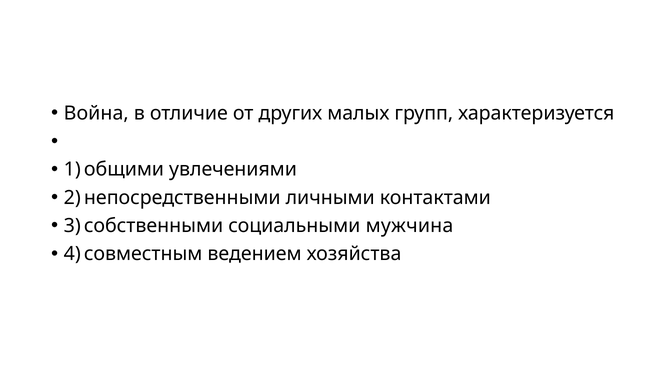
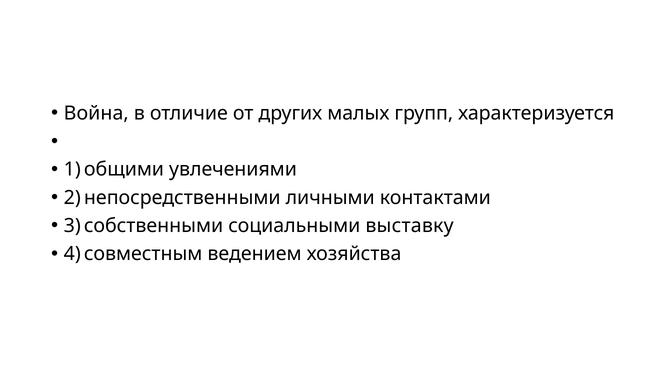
мужчина: мужчина -> выставку (410, 226)
